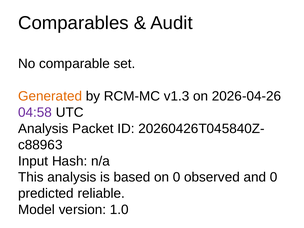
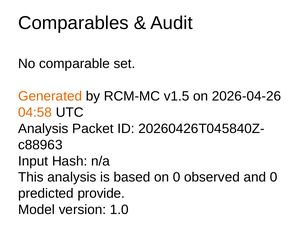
v1.3: v1.3 -> v1.5 (177, 96)
04:58 colour: purple -> orange (35, 112)
reliable: reliable -> provide (101, 193)
